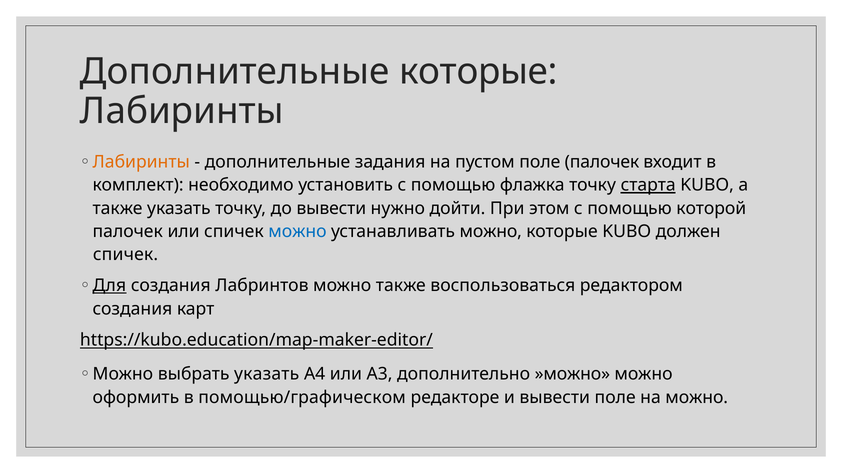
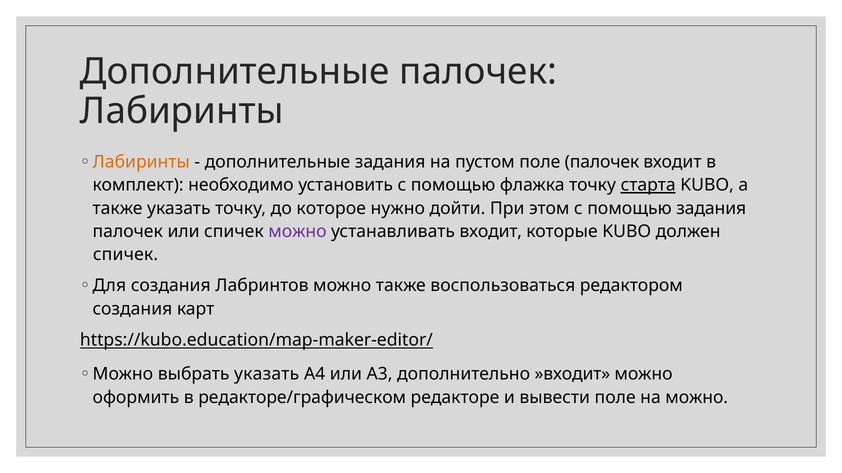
Дополнительные которые: которые -> палочек (478, 72)
до вывести: вывести -> которое (331, 209)
помощью которой: которой -> задания (711, 209)
можно colour: blue -> purple (297, 232)
устанавливать можно: можно -> входит (491, 232)
Для underline: present -> none (109, 286)
»можно: »можно -> »входит (572, 375)
помощью/графическом: помощью/графическом -> редакторе/графическом (302, 398)
